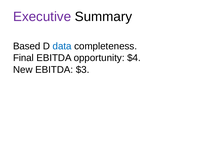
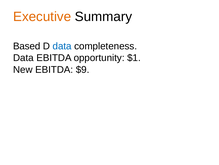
Executive colour: purple -> orange (42, 17)
Final: Final -> Data (23, 58)
$4: $4 -> $1 (134, 58)
$3: $3 -> $9 (83, 69)
